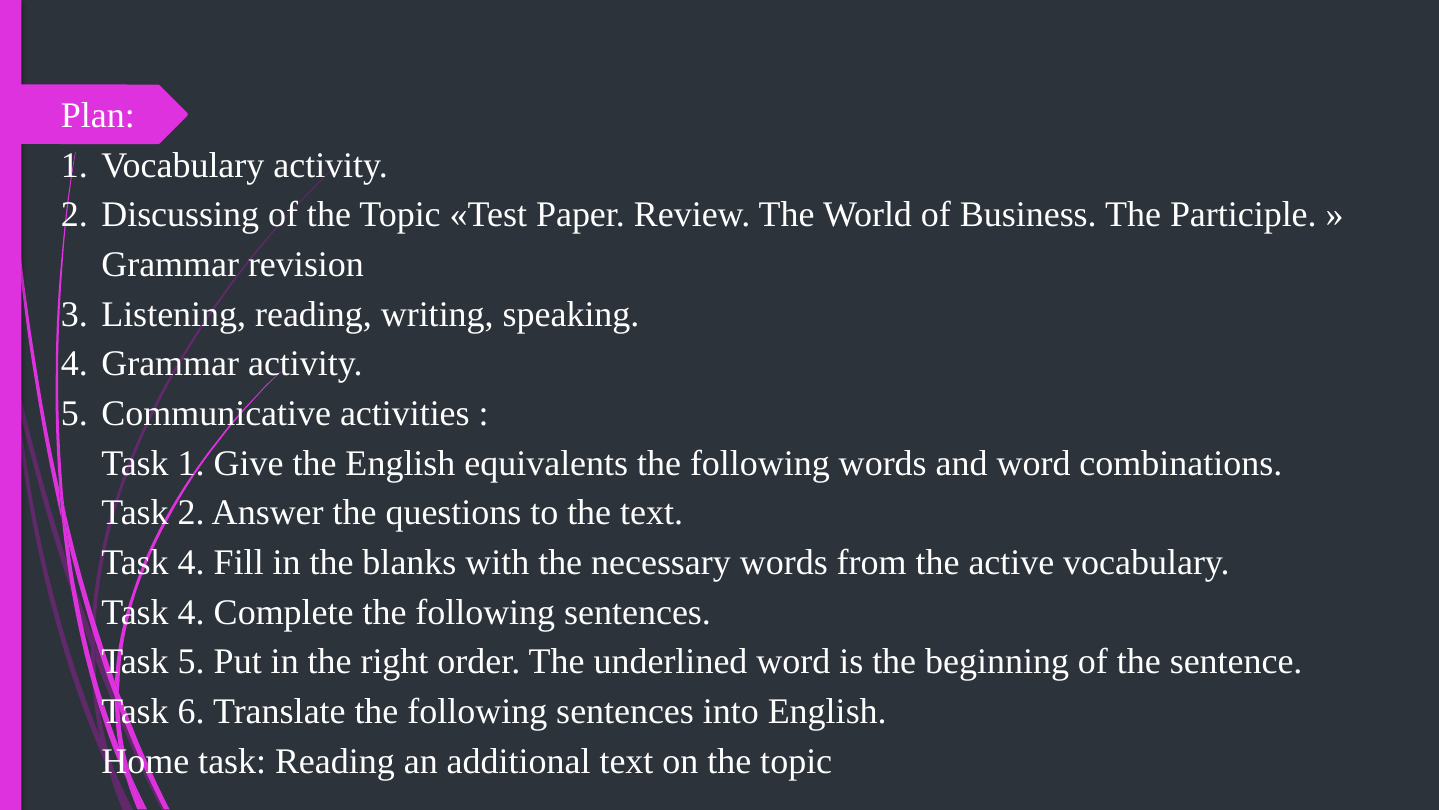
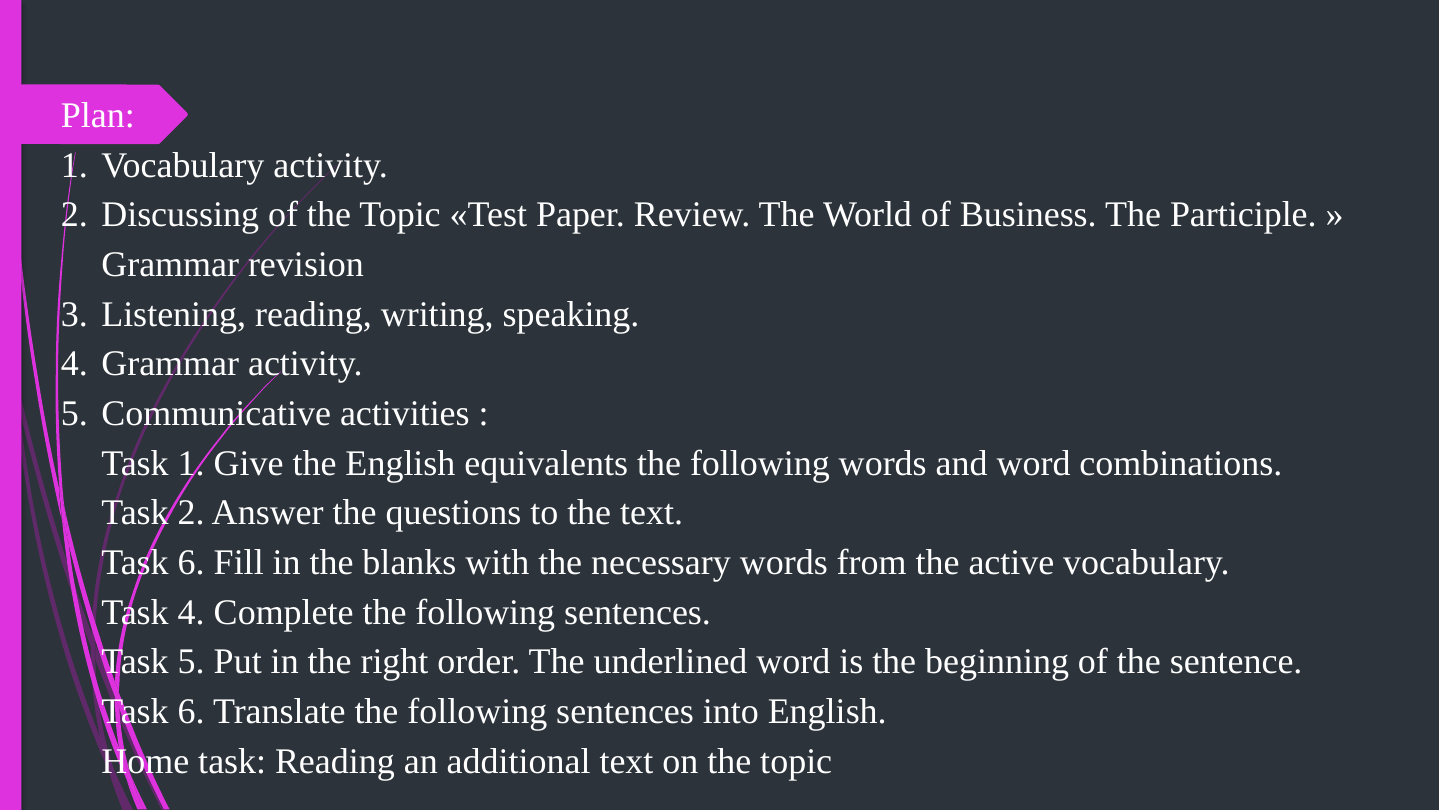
4: 4 -> 6 (191, 562)
